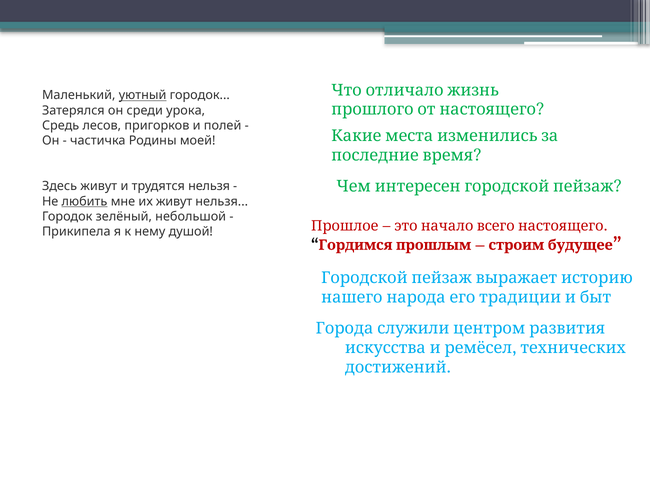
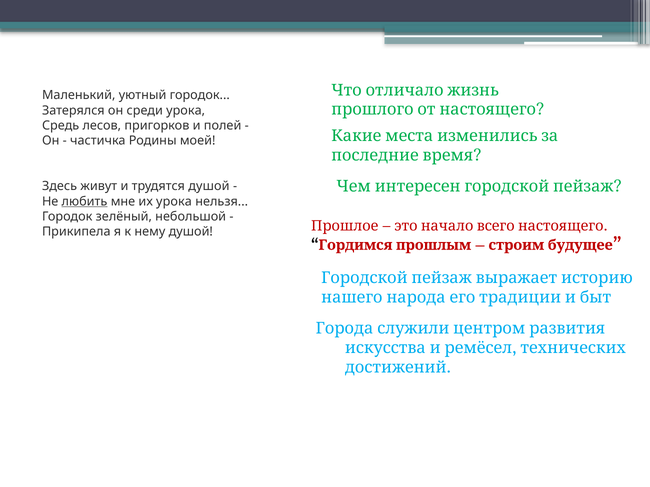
уютный underline: present -> none (143, 95)
трудятся нельзя: нельзя -> душой (209, 186)
их живут: живут -> урока (174, 202)
